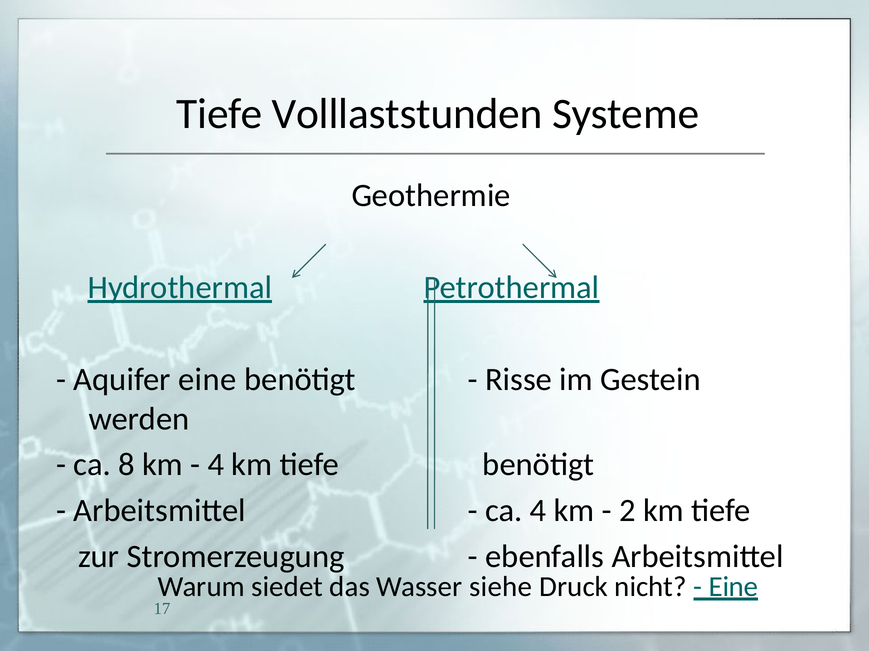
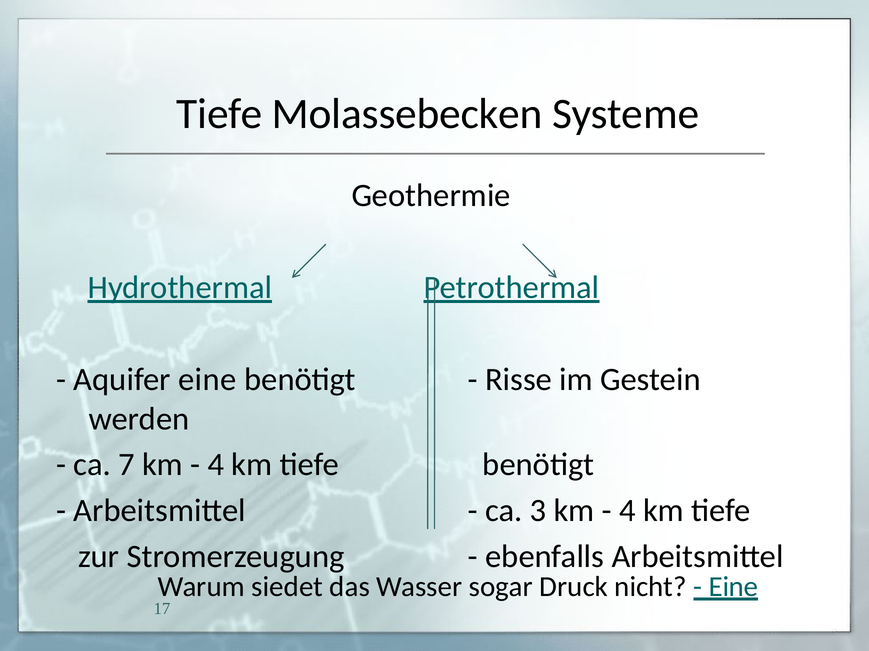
Volllaststunden: Volllaststunden -> Molassebecken (407, 114)
8: 8 -> 7 (126, 465)
ca 4: 4 -> 3 (538, 511)
2: 2 -> 4 (627, 511)
siehe: siehe -> sogar (501, 587)
